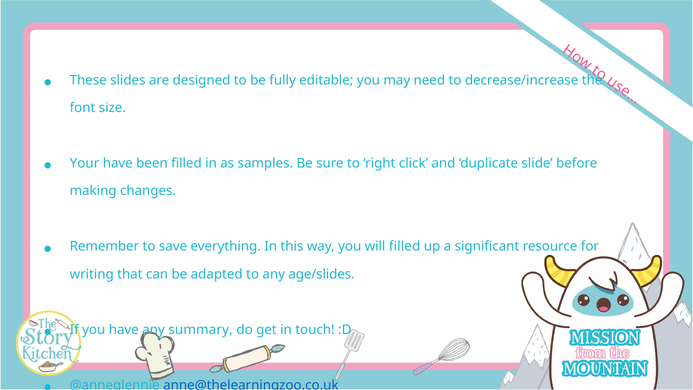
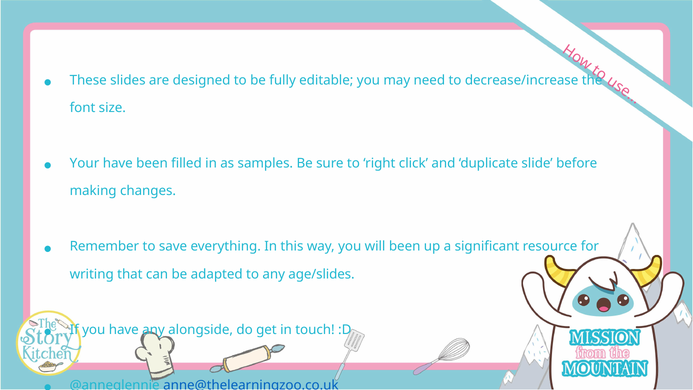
will filled: filled -> been (405, 246)
summary: summary -> alongside (201, 330)
